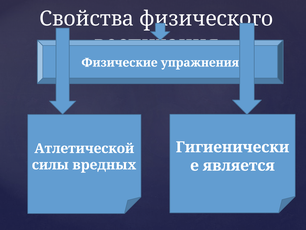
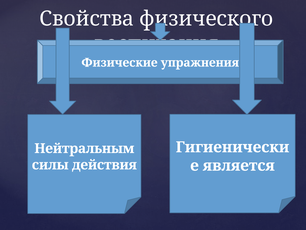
Атлетической: Атлетической -> Нейтральным (84, 148)
вредных: вредных -> действия (104, 165)
